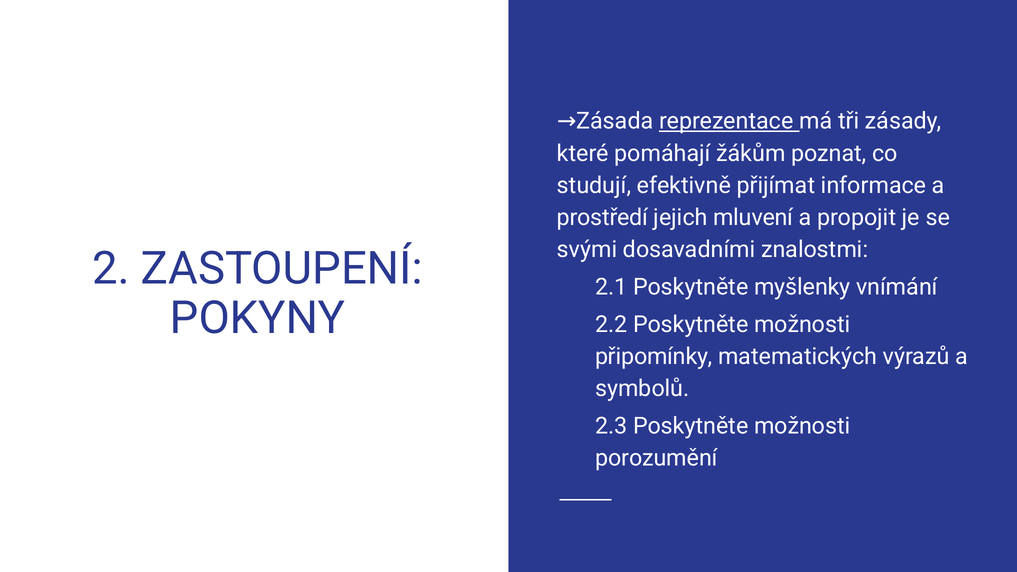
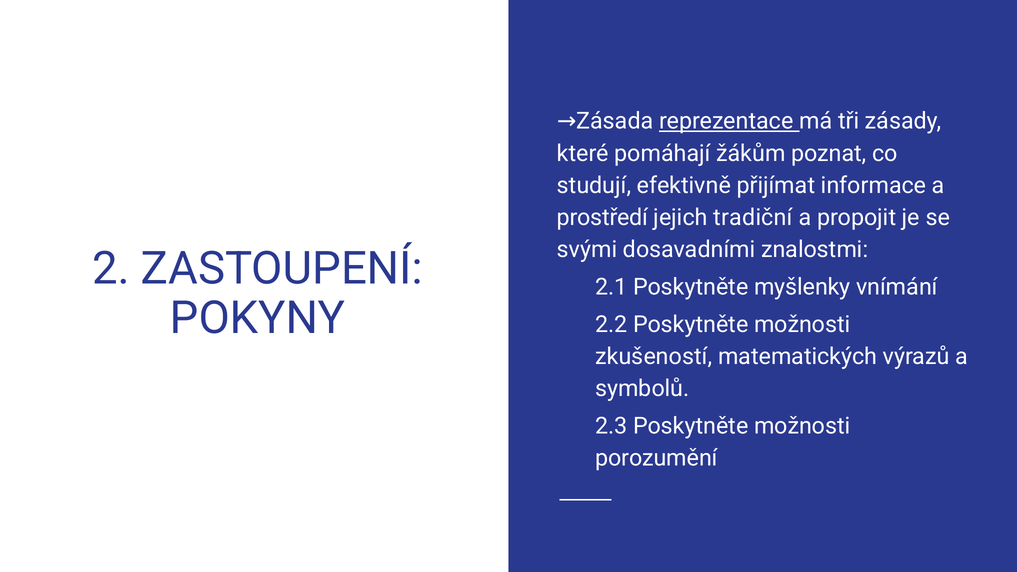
mluvení: mluvení -> tradiční (753, 218)
připomínky: připomínky -> zkušeností (654, 357)
